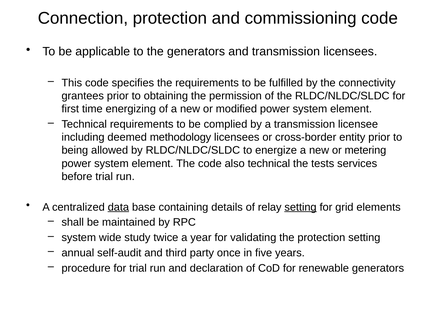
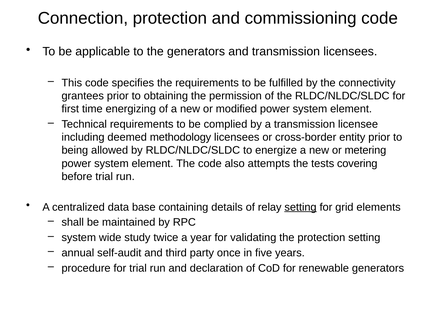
also technical: technical -> attempts (269, 163)
services: services -> covering (357, 163)
data underline: present -> none (118, 207)
